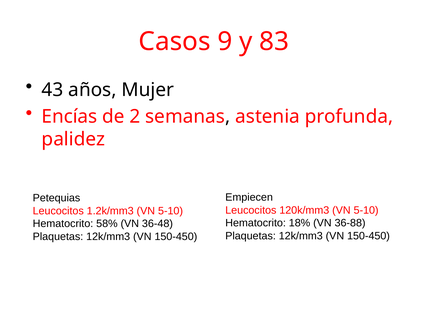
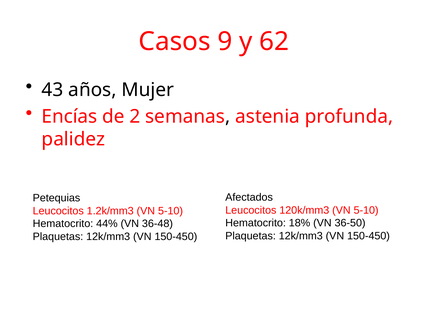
83: 83 -> 62 (274, 41)
Empiecen: Empiecen -> Afectados (249, 197)
36-88: 36-88 -> 36-50 (350, 223)
58%: 58% -> 44% (107, 224)
